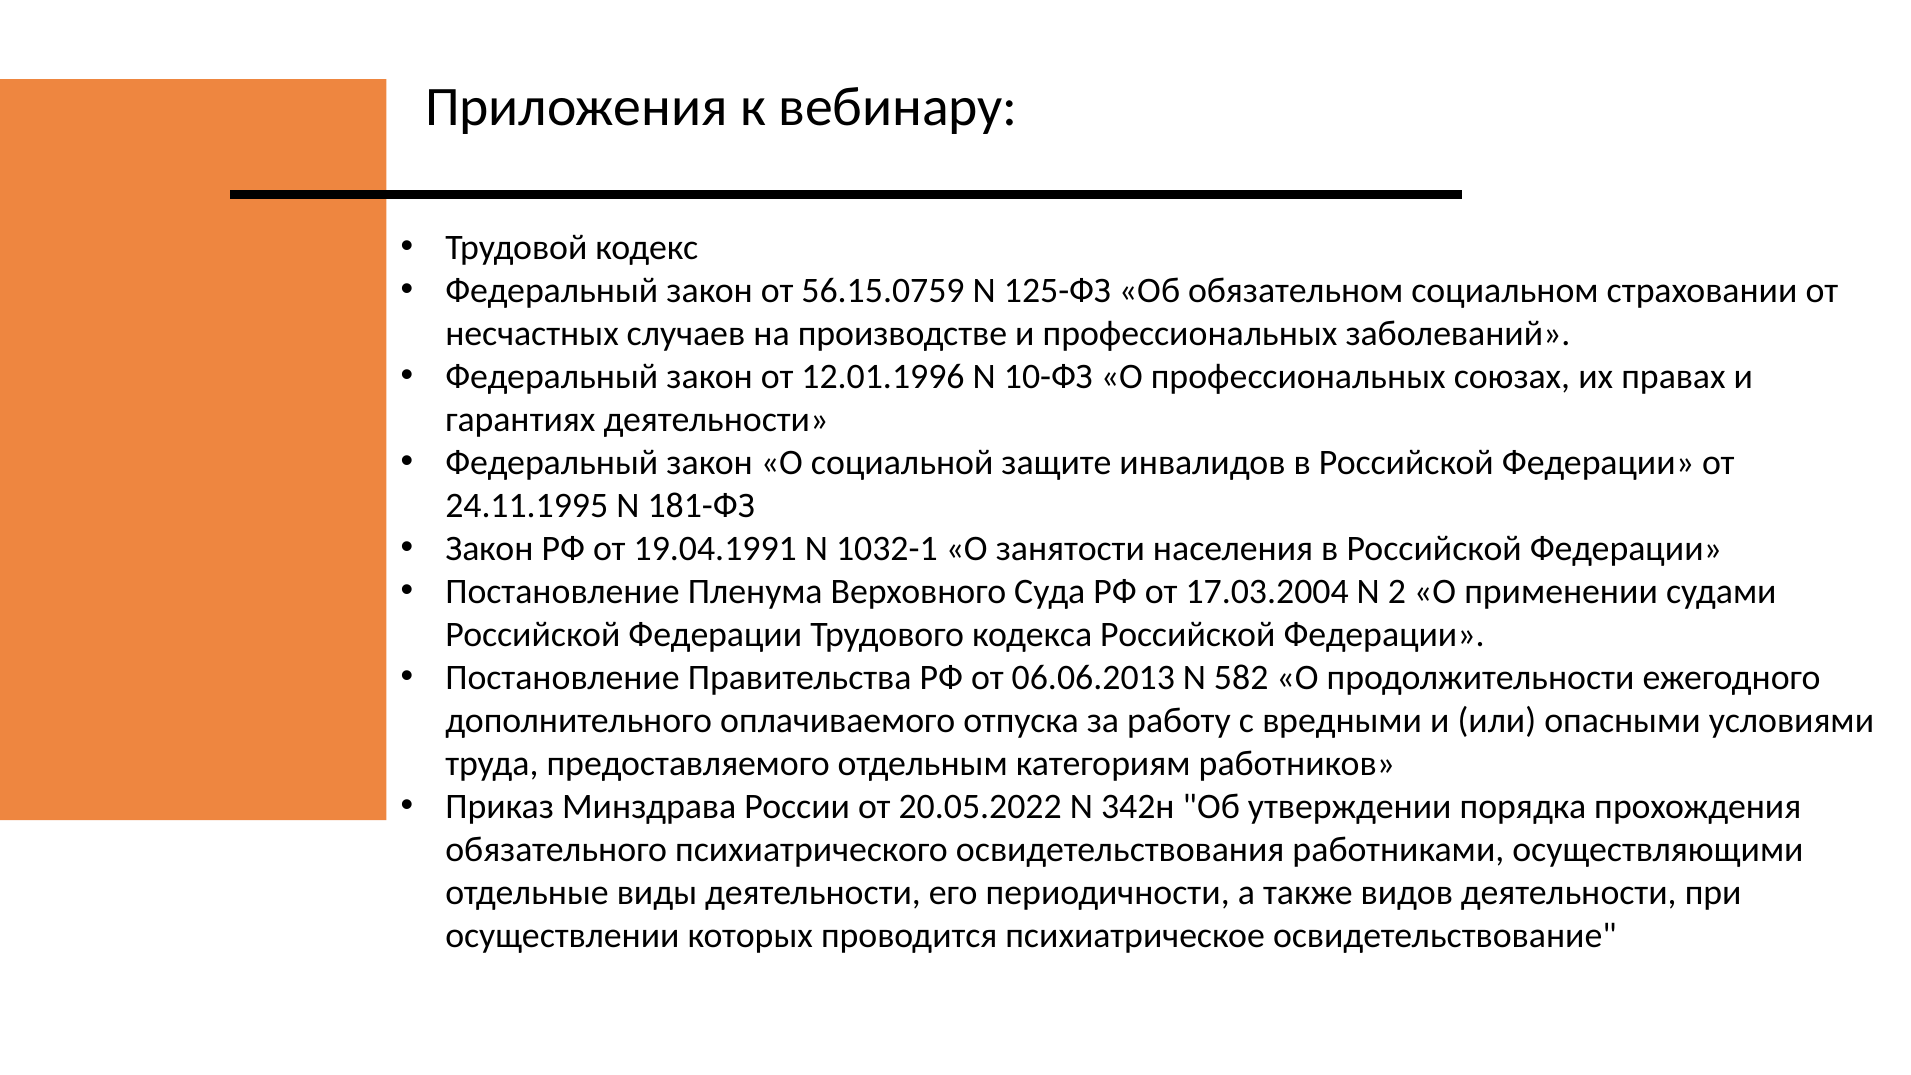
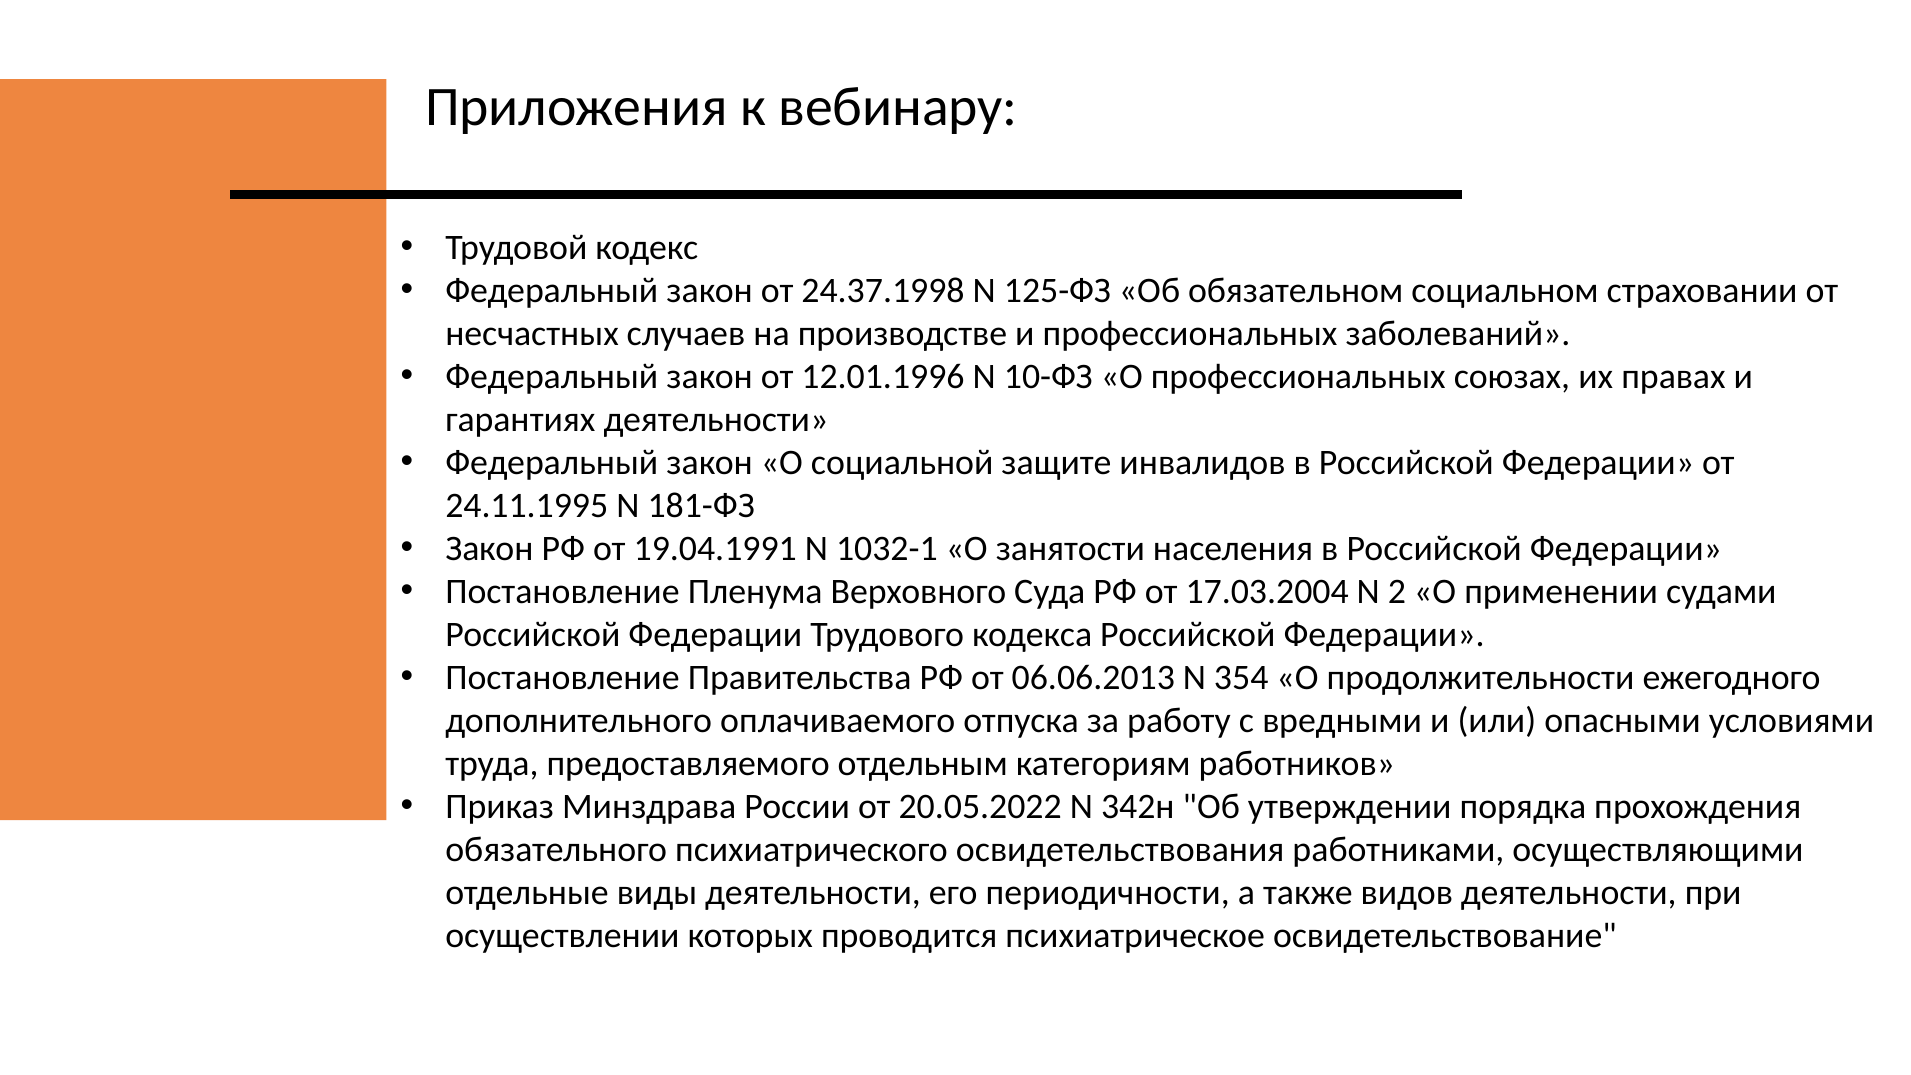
56.15.0759: 56.15.0759 -> 24.37.1998 (883, 290)
582: 582 -> 354 (1241, 677)
